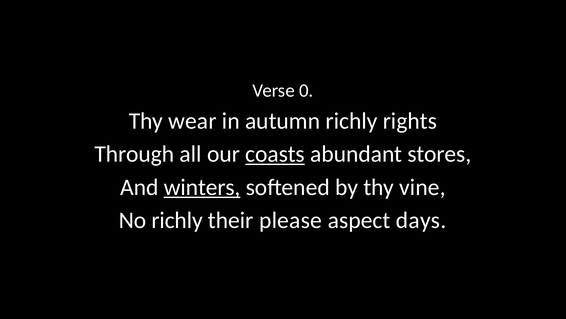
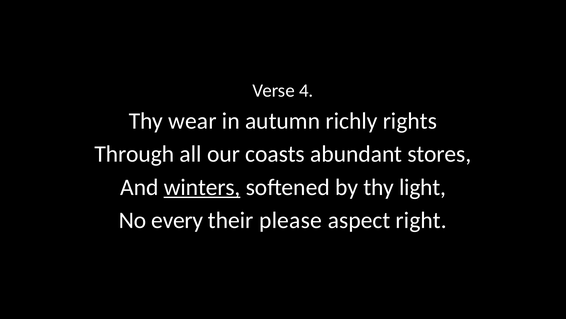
0: 0 -> 4 (306, 90)
coasts underline: present -> none (275, 154)
vine: vine -> light (423, 187)
No richly: richly -> every (177, 220)
days: days -> right (421, 220)
